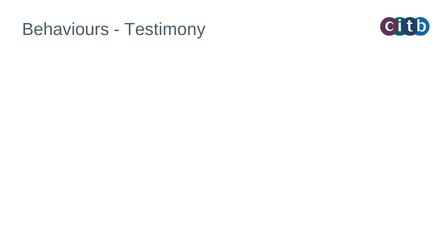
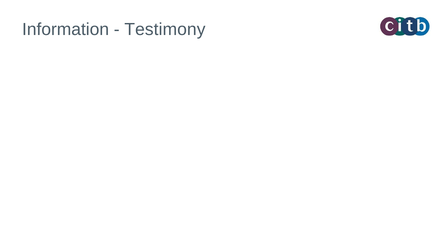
Behaviours: Behaviours -> Information (66, 30)
